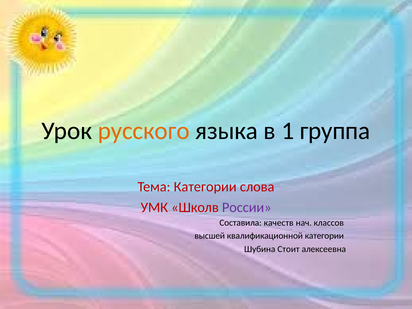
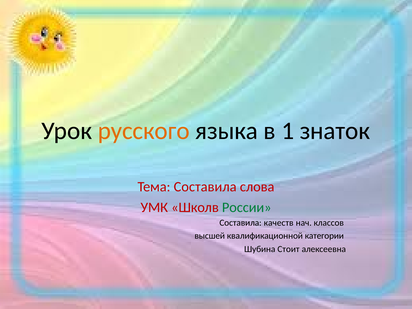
группа: группа -> знаток (335, 131)
Тема Категории: Категории -> Составила (205, 187)
России colour: purple -> green (247, 207)
